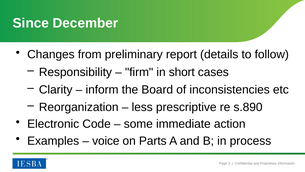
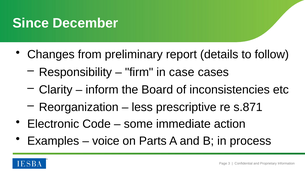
short: short -> case (182, 72)
s.890: s.890 -> s.871 (248, 107)
